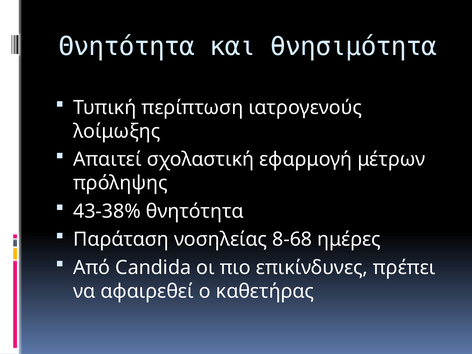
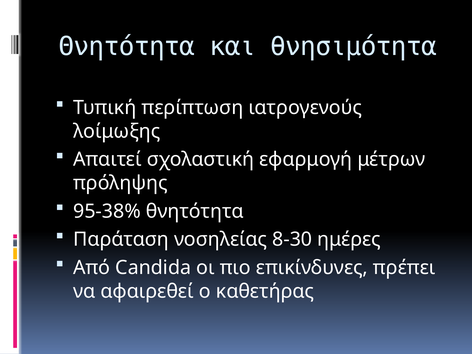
43-38%: 43-38% -> 95-38% (107, 211)
8-68: 8-68 -> 8-30 (292, 239)
